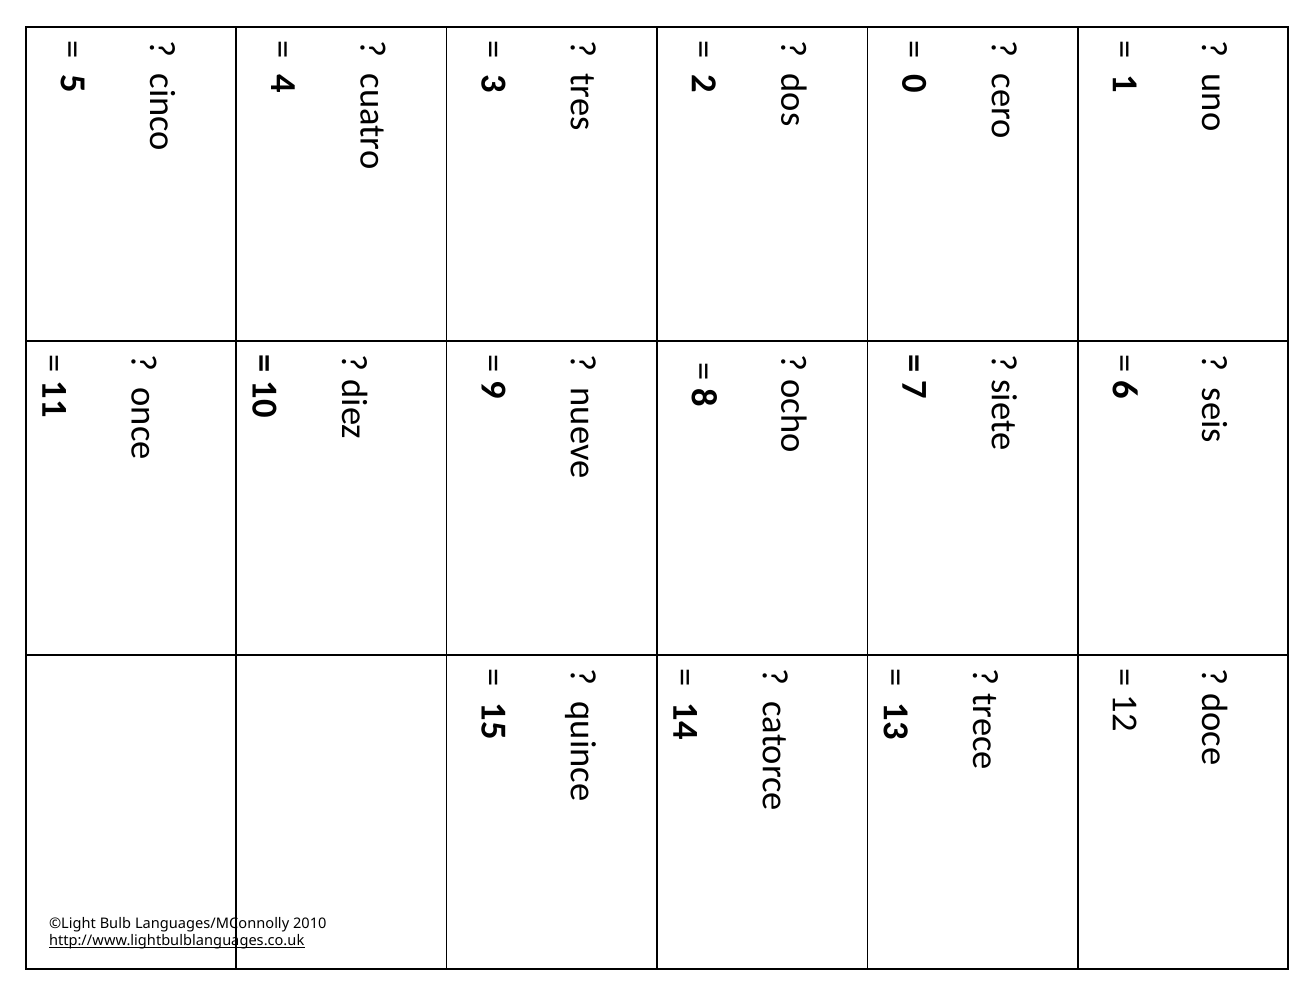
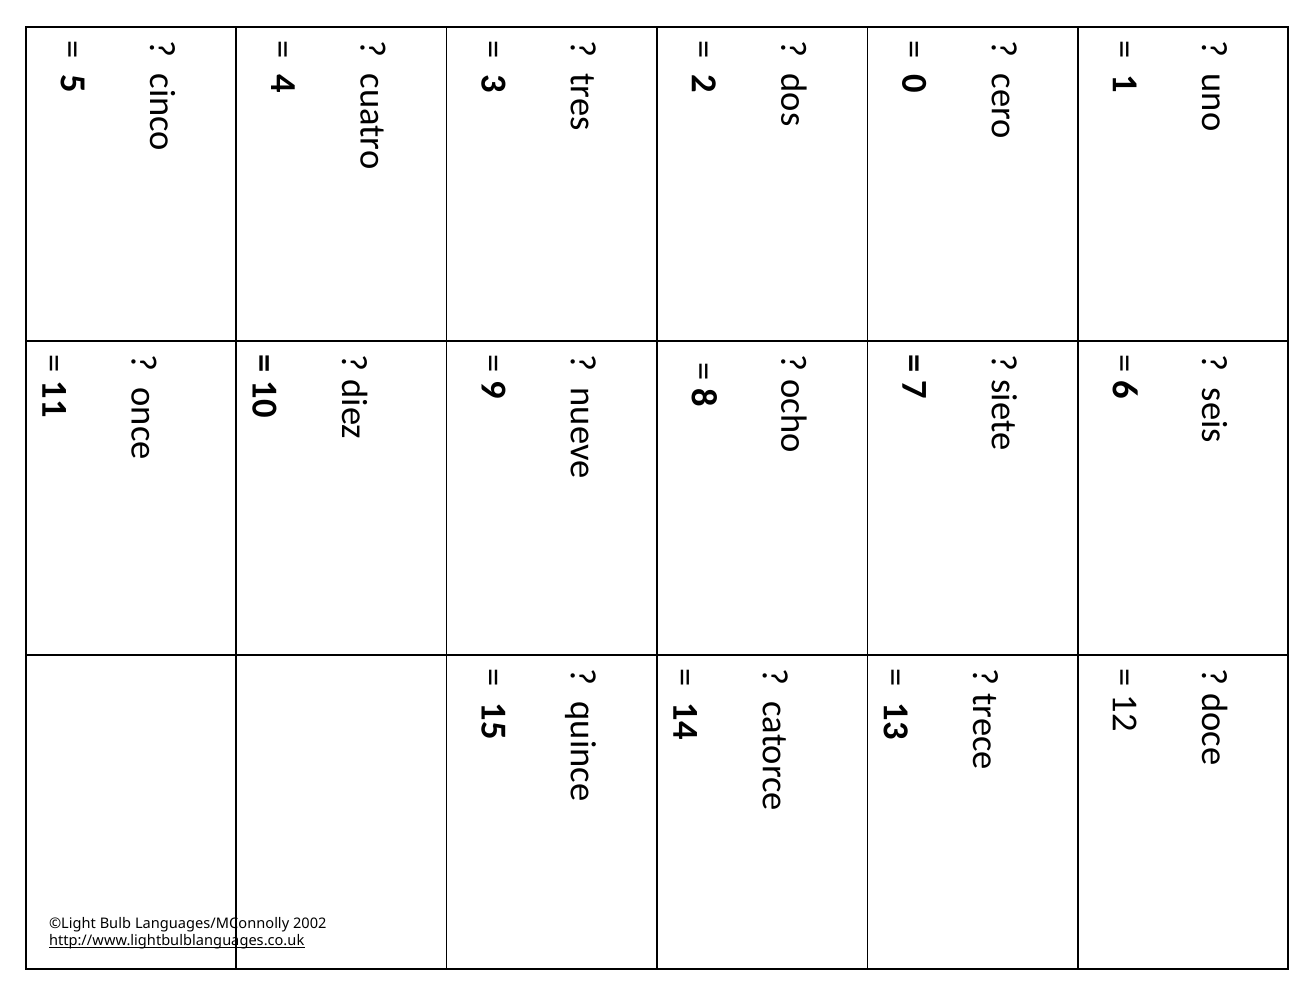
2010: 2010 -> 2002 (310, 923)
